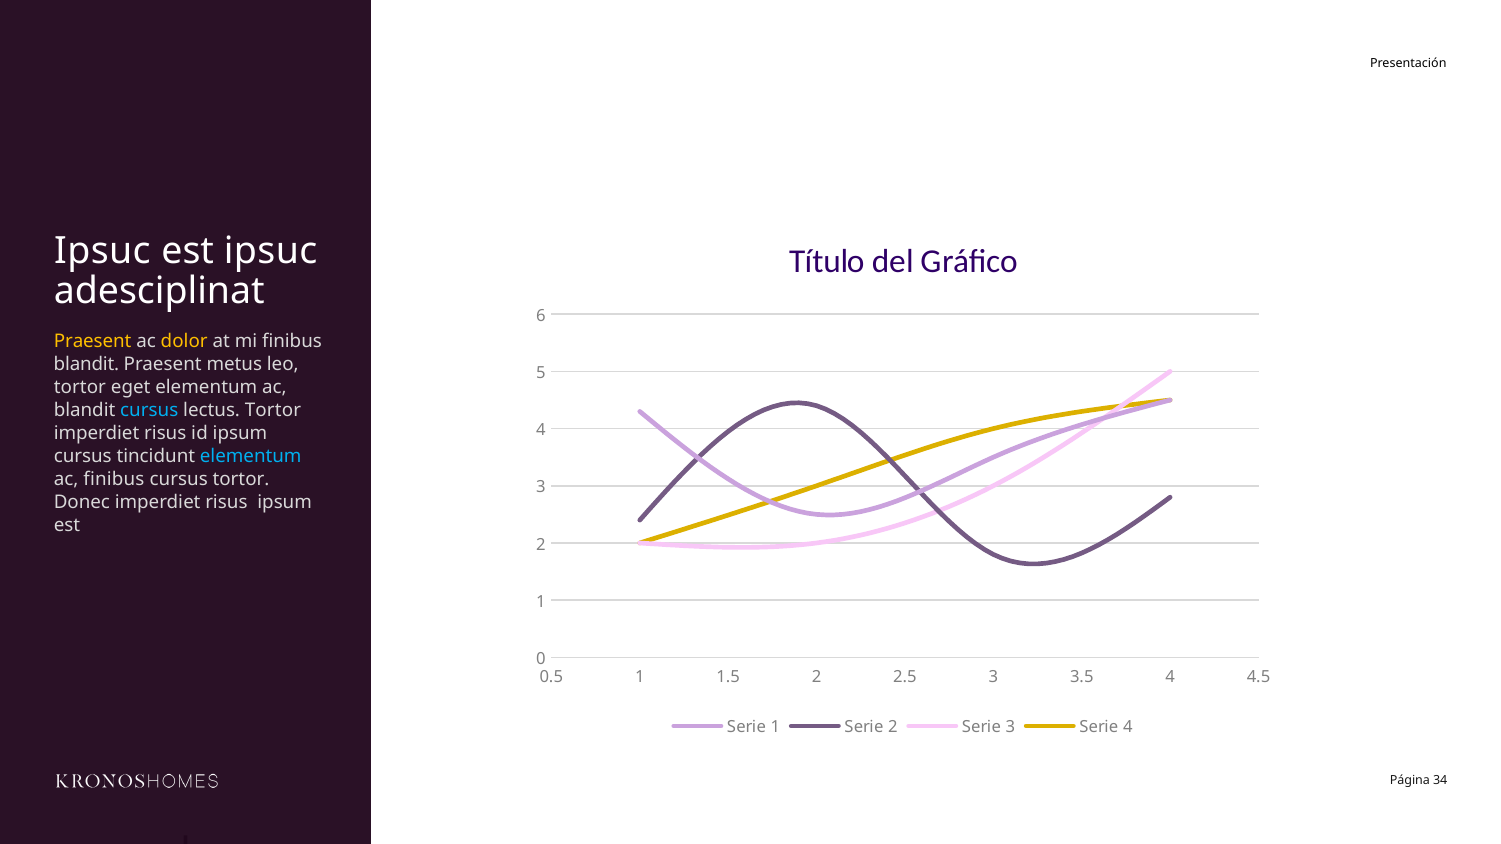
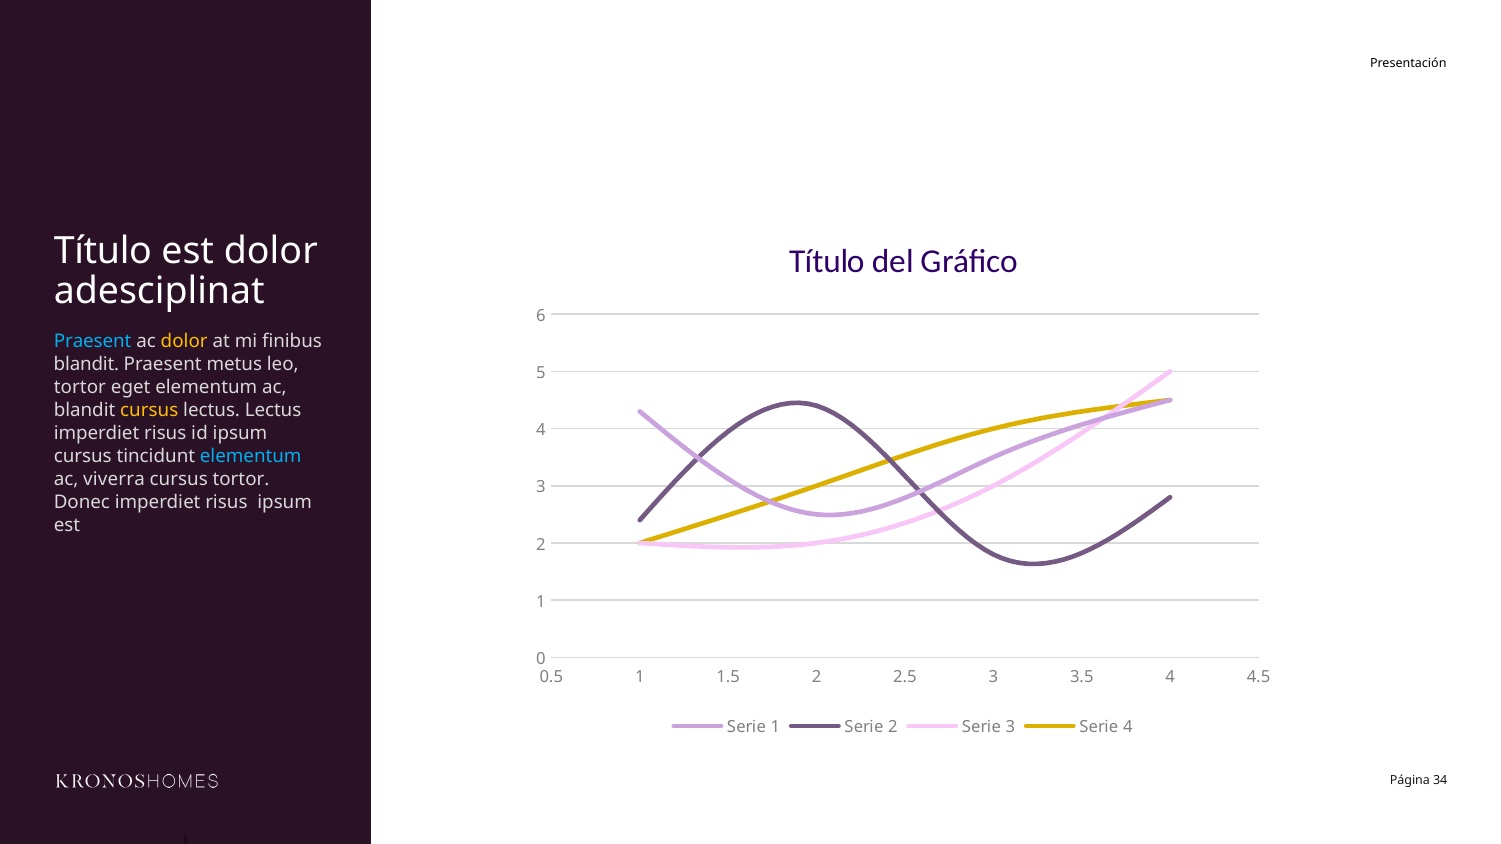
Ipsuc: Ipsuc -> Título (103, 252)
est ipsuc: ipsuc -> dolor (271, 252)
Praesent colour: yellow -> light blue (93, 342)
cursus colour: light blue -> yellow (149, 411)
lectus Tortor: Tortor -> Lectus (273, 411)
ac finibus: finibus -> viverra (114, 479)
